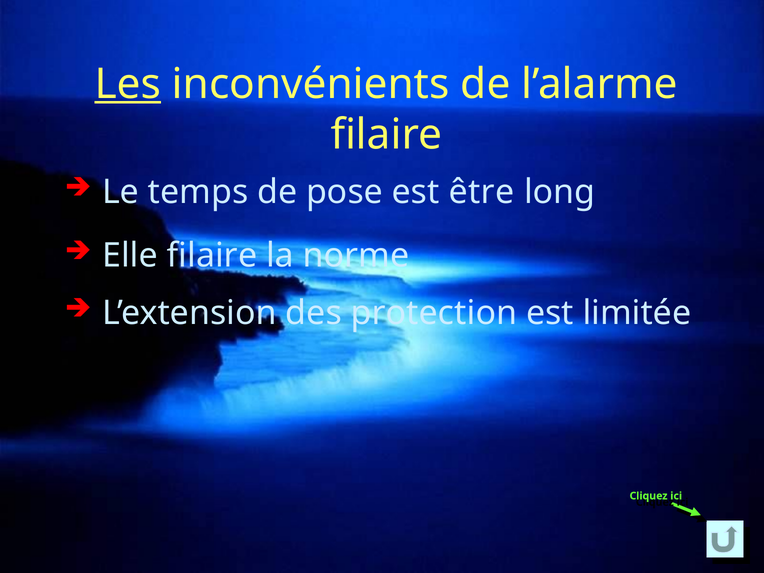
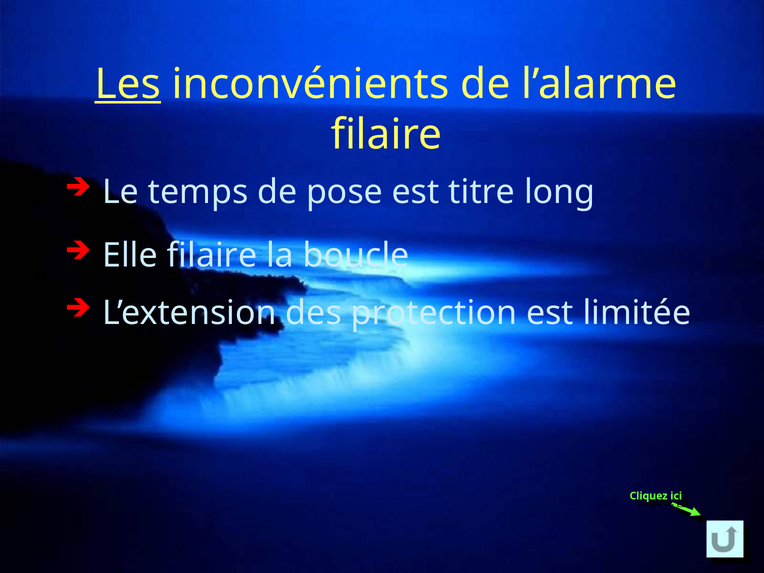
être: être -> titre (482, 192)
norme: norme -> boucle (356, 256)
ici underline: none -> present (683, 502)
